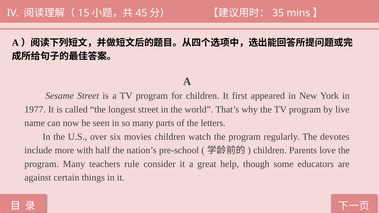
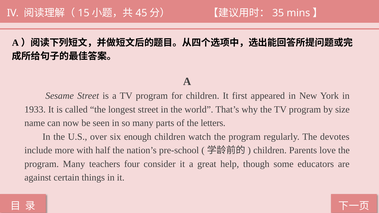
1977: 1977 -> 1933 (35, 110)
live: live -> size (342, 110)
movies: movies -> enough (138, 137)
rule: rule -> four (132, 164)
